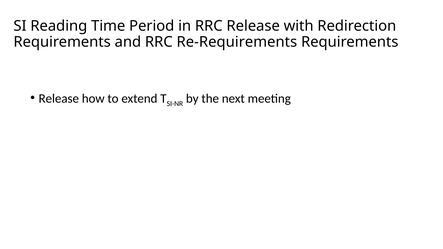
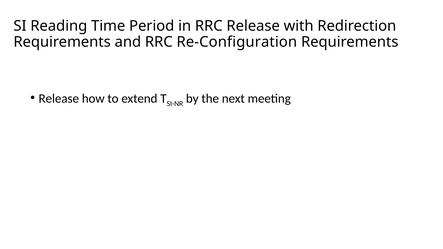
Re-Requirements: Re-Requirements -> Re-Configuration (237, 42)
